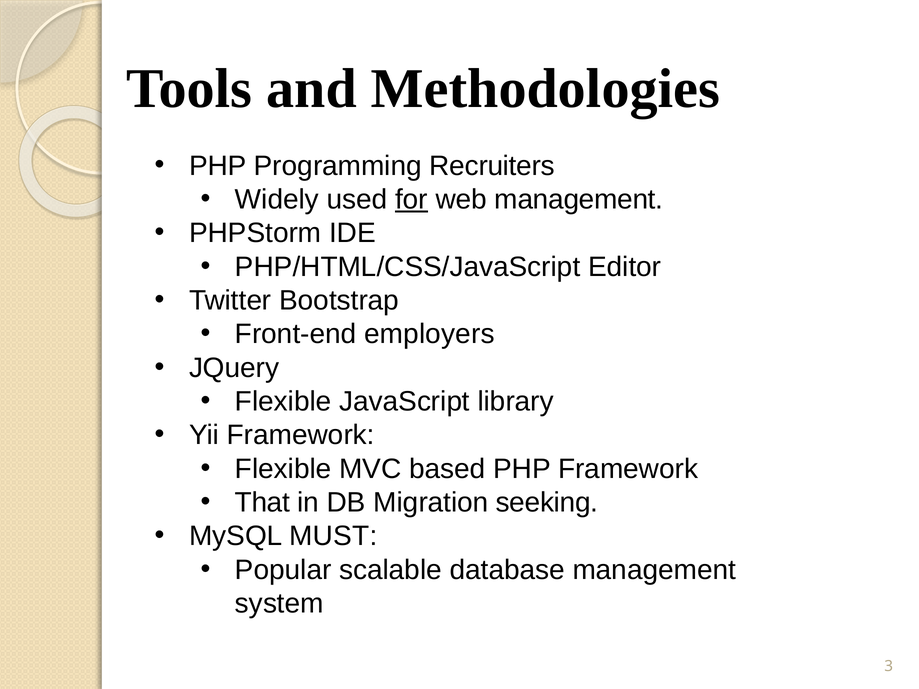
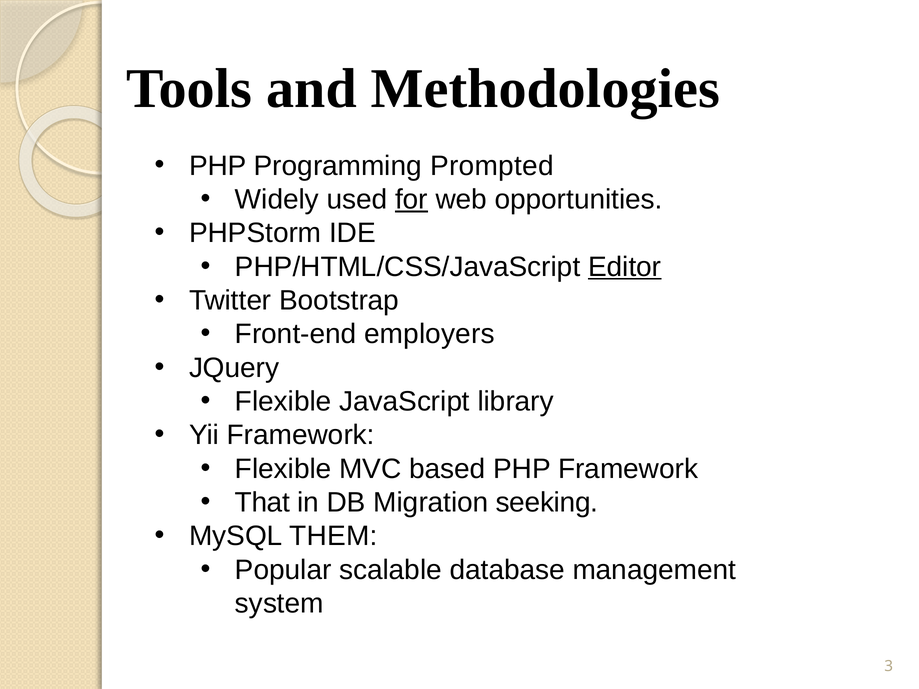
Recruiters: Recruiters -> Prompted (492, 166)
web management: management -> opportunities (579, 199)
Editor underline: none -> present (625, 267)
MUST: MUST -> THEM (333, 536)
